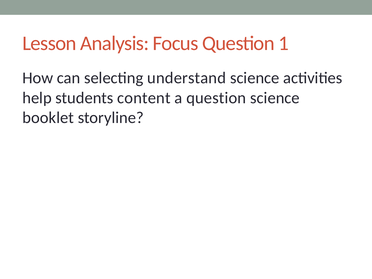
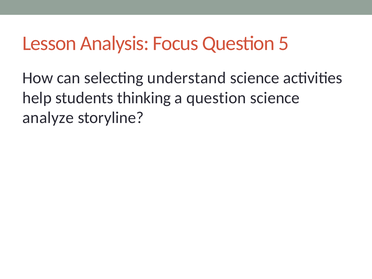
1: 1 -> 5 (284, 43)
content: content -> thinking (144, 98)
booklet: booklet -> analyze (48, 118)
